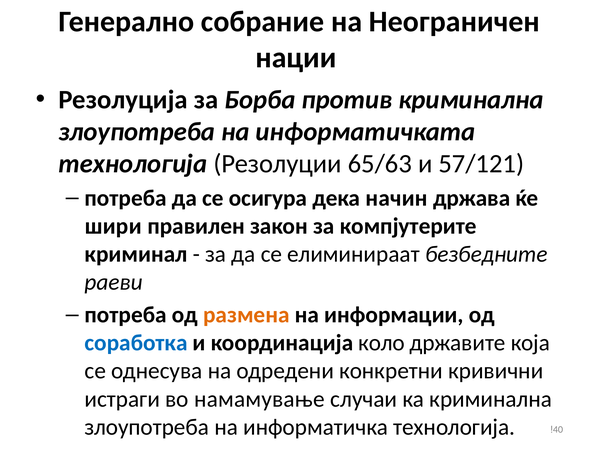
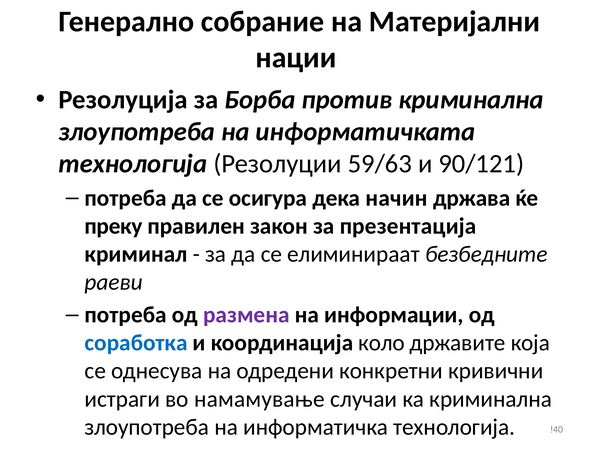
Неограничен: Неограничен -> Материјални (454, 21)
65/63: 65/63 -> 59/63 (380, 163)
57/121: 57/121 -> 90/121 (481, 163)
шири: шири -> преку (113, 226)
компјутерите: компјутерите -> презентација (408, 226)
размена colour: orange -> purple (246, 314)
